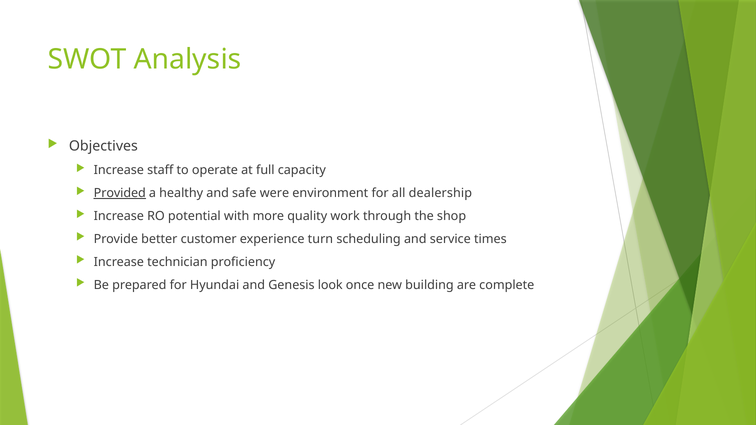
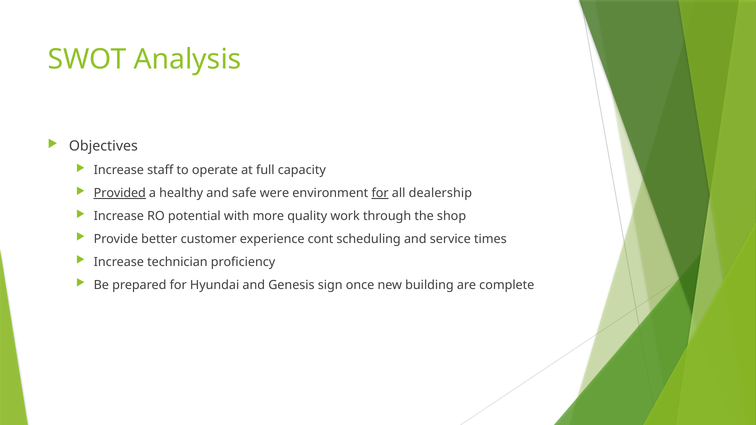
for underline: none -> present (380, 193)
turn: turn -> cont (321, 239)
look: look -> sign (330, 285)
